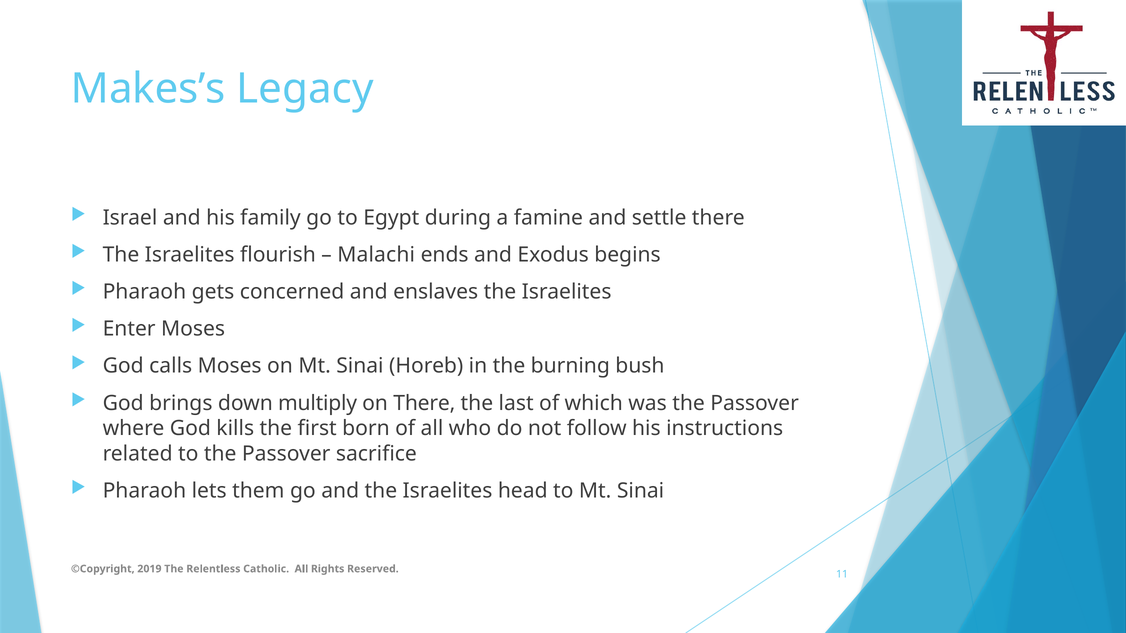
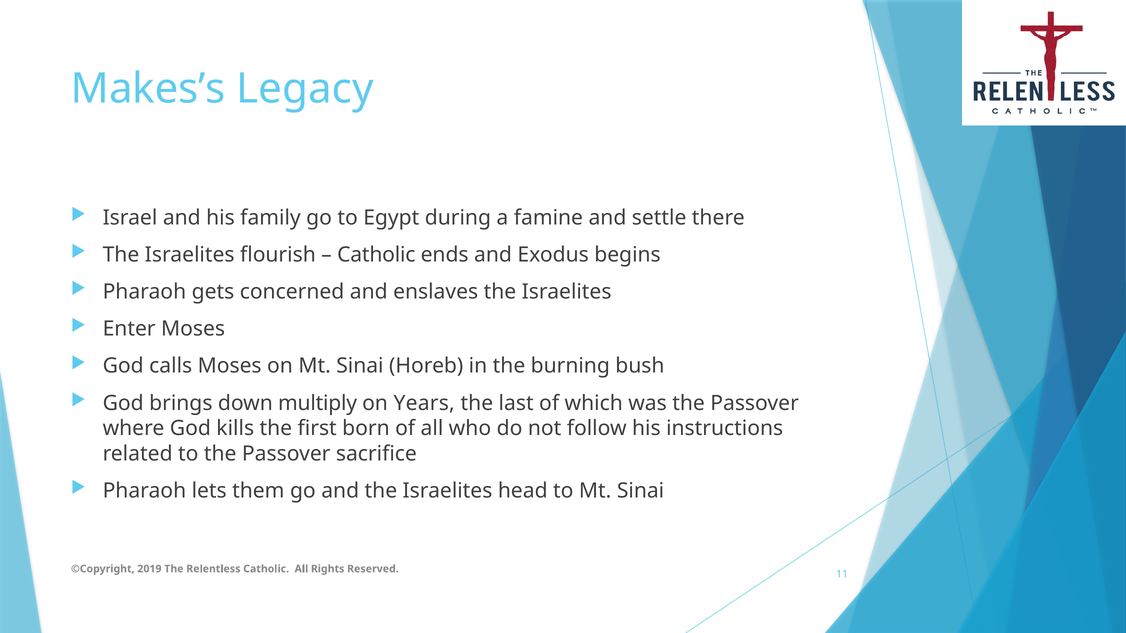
Malachi: Malachi -> Catholic (376, 255)
on There: There -> Years (424, 403)
